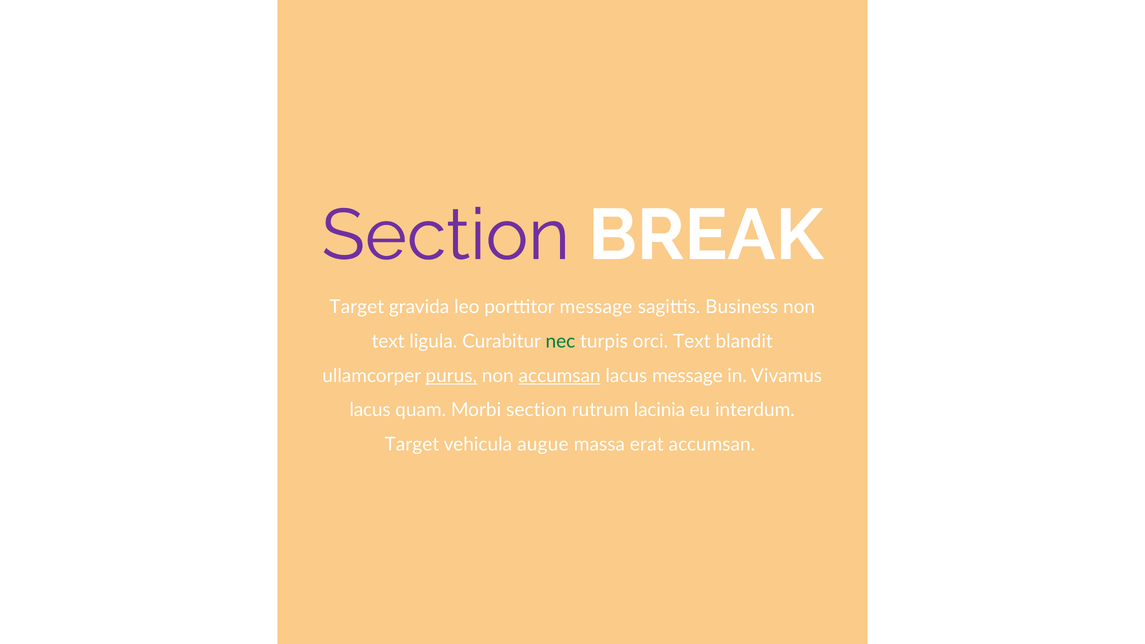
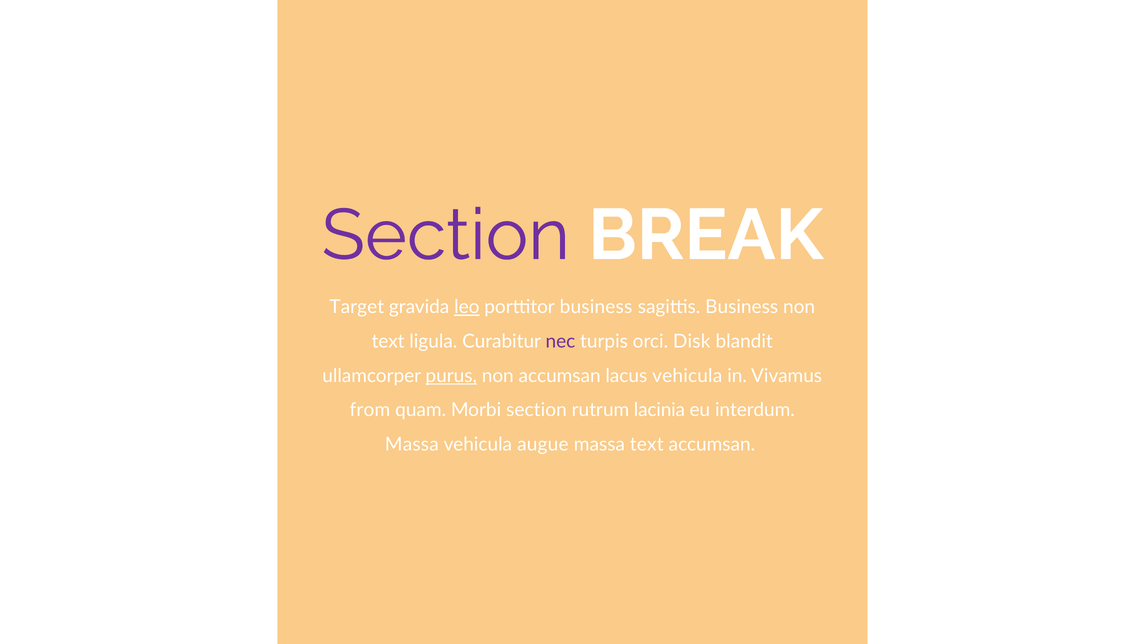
leo underline: none -> present (467, 307)
porttitor message: message -> business (596, 307)
nec colour: green -> purple (560, 341)
orci Text: Text -> Disk (692, 341)
accumsan underline: present -> none (560, 376)
lacus message: message -> vehicula (687, 376)
lacus: lacus -> from (370, 410)
Target: Target -> Massa (412, 444)
massa erat: erat -> text (647, 444)
